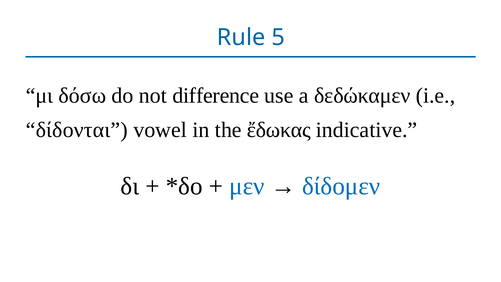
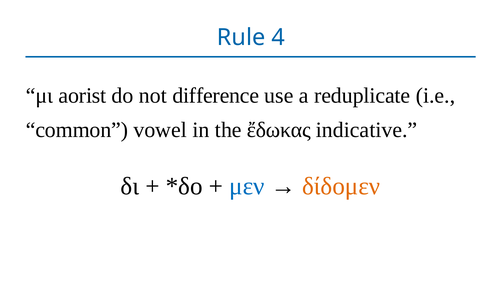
5: 5 -> 4 (278, 37)
δόσω: δόσω -> aorist (82, 96)
δεδώκαμεν: δεδώκαμεν -> reduplicate (362, 96)
δίδονται: δίδονται -> common (77, 130)
δίδομεν colour: blue -> orange (341, 186)
